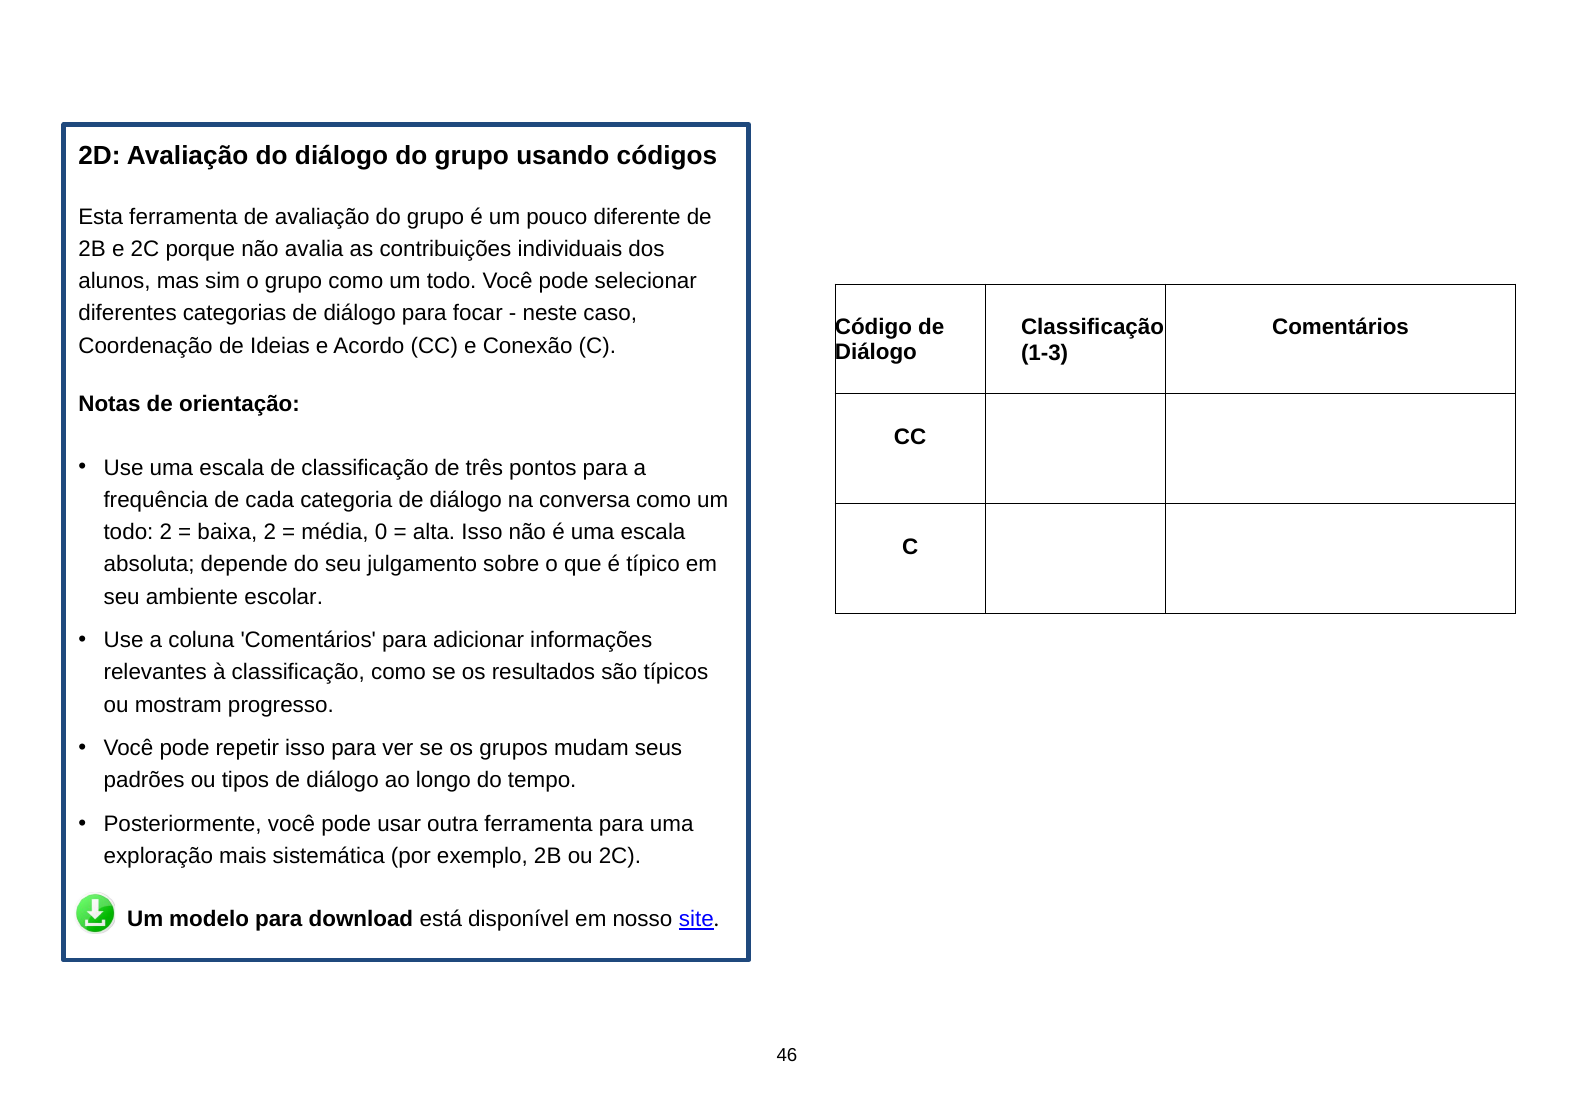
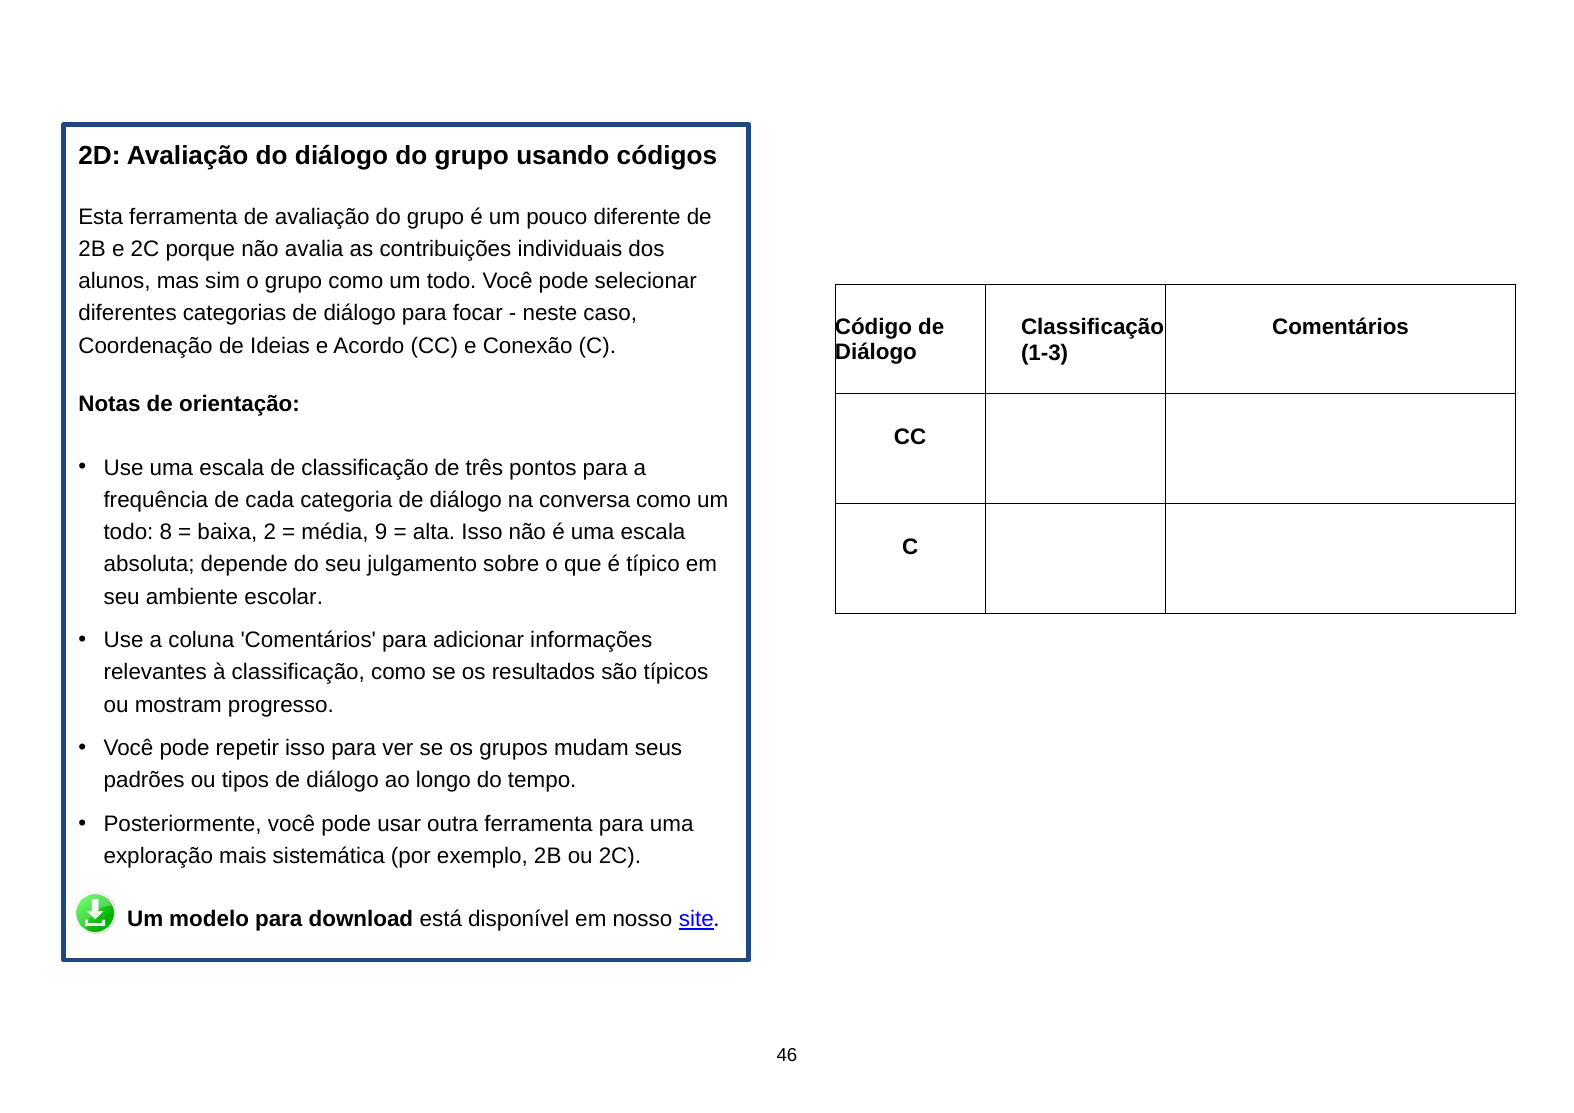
todo 2: 2 -> 8 (166, 532)
0: 0 -> 9 (381, 532)
